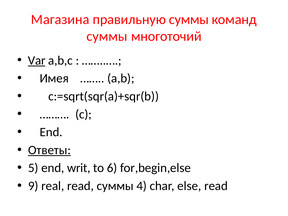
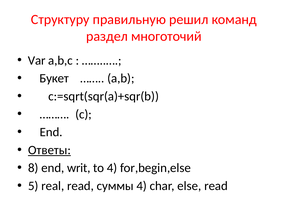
Магазина: Магазина -> Структуру (60, 19)
правильную суммы: суммы -> решил (189, 19)
суммы: суммы -> раздел (107, 36)
Var underline: present -> none (37, 60)
Имея: Имея -> Букет (54, 78)
5: 5 -> 8 (33, 168)
to 6: 6 -> 4 (112, 168)
9: 9 -> 5 (33, 186)
